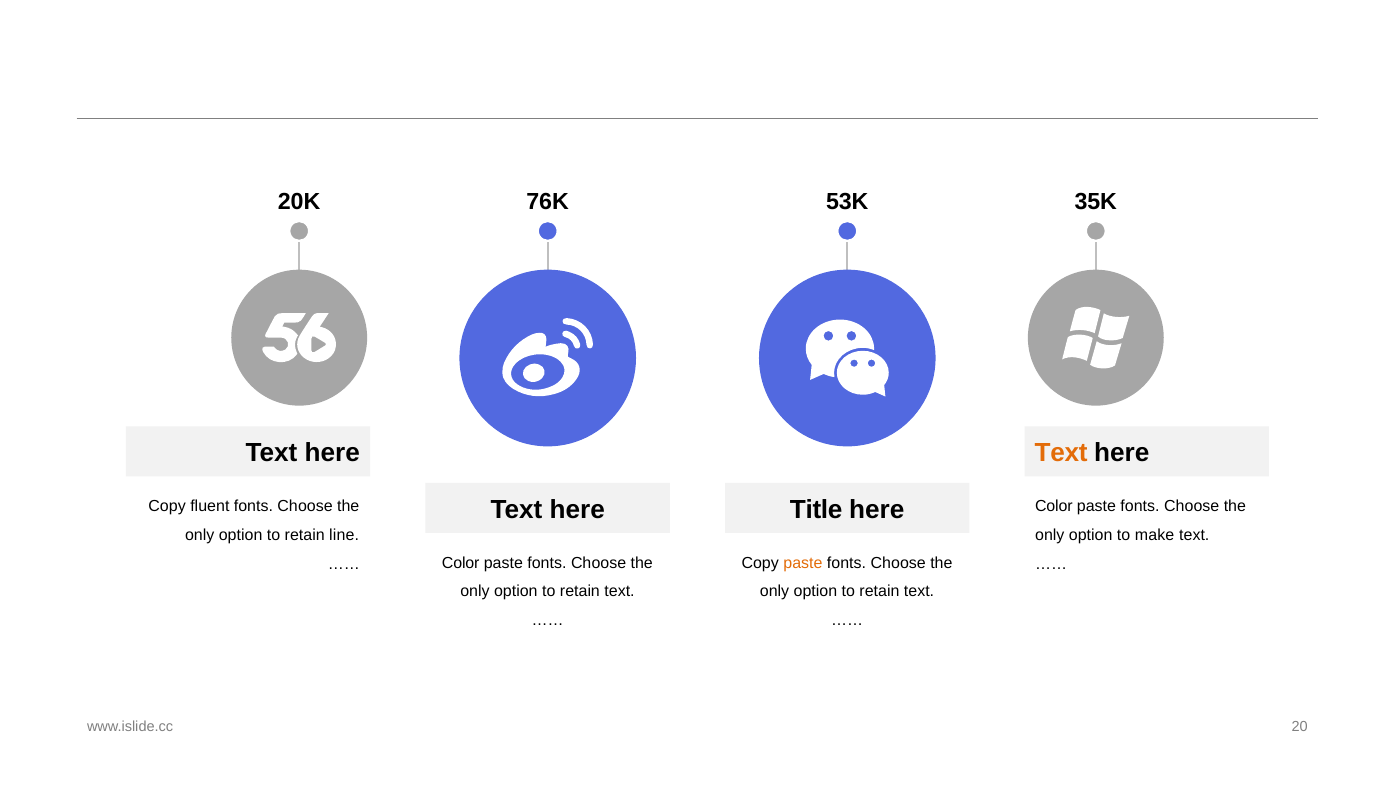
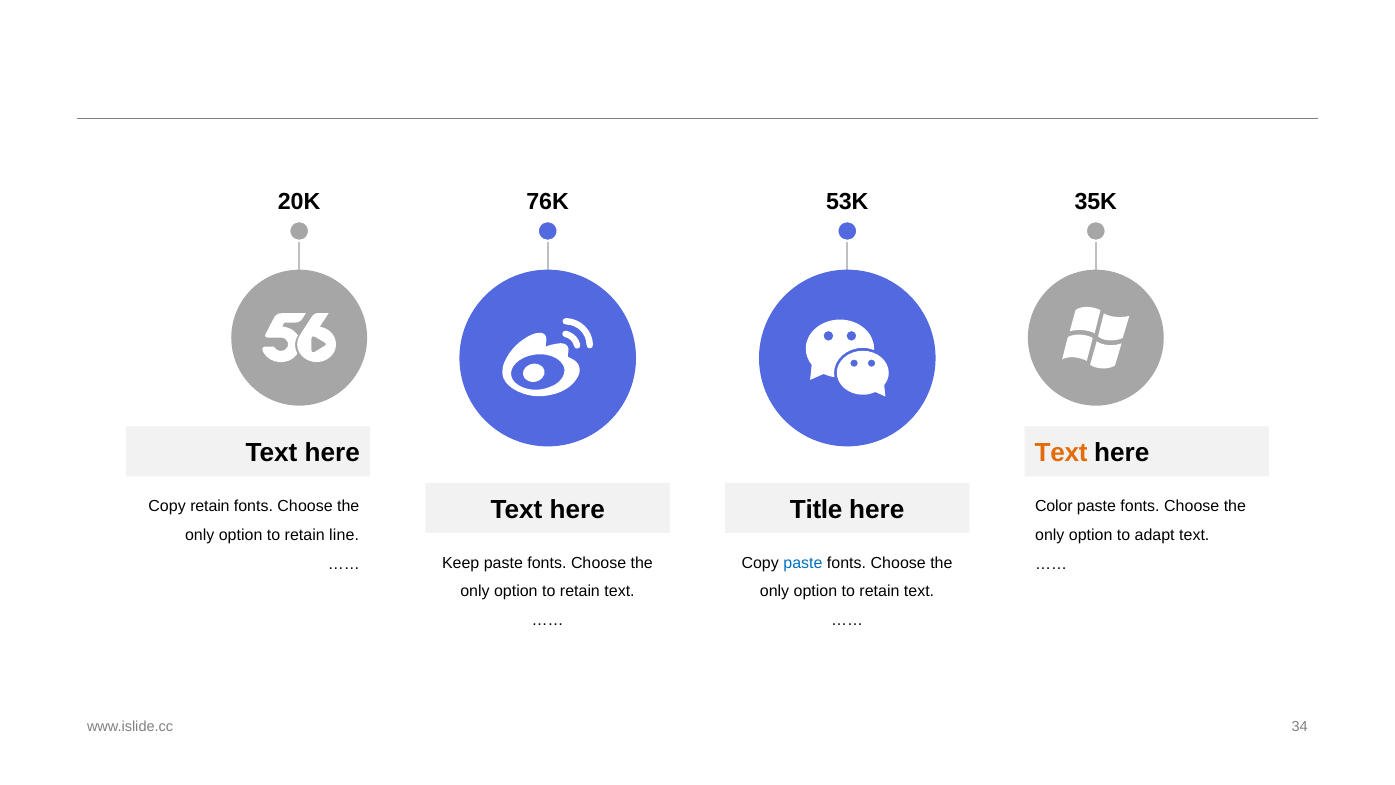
Copy fluent: fluent -> retain (210, 506)
make: make -> adapt (1155, 535)
Color: Color -> Keep (461, 563)
paste colour: orange -> blue (803, 563)
20: 20 -> 34 (1300, 727)
